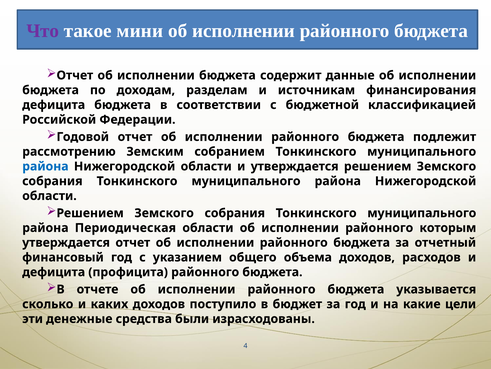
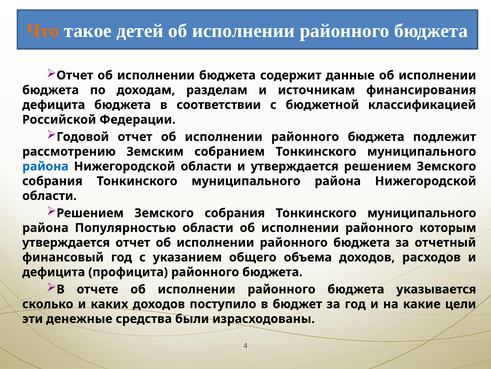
Что colour: purple -> orange (43, 31)
мини: мини -> детей (140, 31)
Периодическая: Периодическая -> Популярностью (125, 227)
